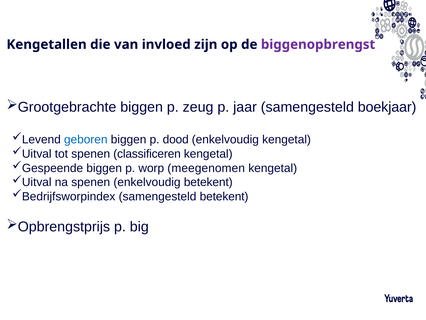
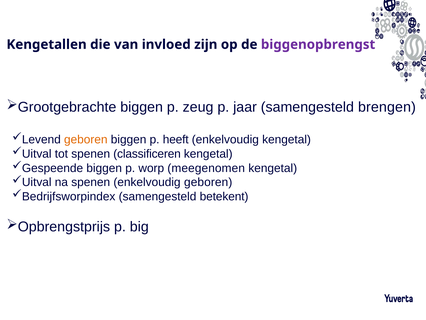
boekjaar: boekjaar -> brengen (387, 107)
geboren colour: blue -> orange (86, 139)
dood: dood -> heeft (176, 139)
enkelvoudig betekent: betekent -> geboren (208, 182)
